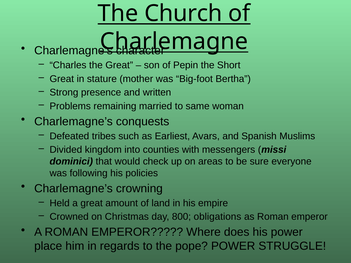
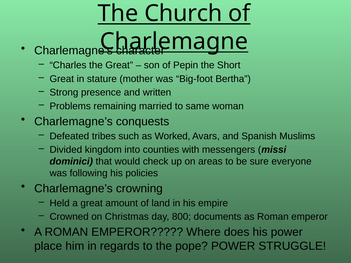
Earliest: Earliest -> Worked (172, 136)
obligations: obligations -> documents (218, 217)
